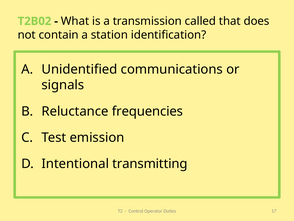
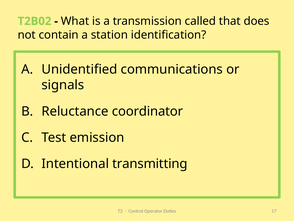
frequencies: frequencies -> coordinator (147, 111)
